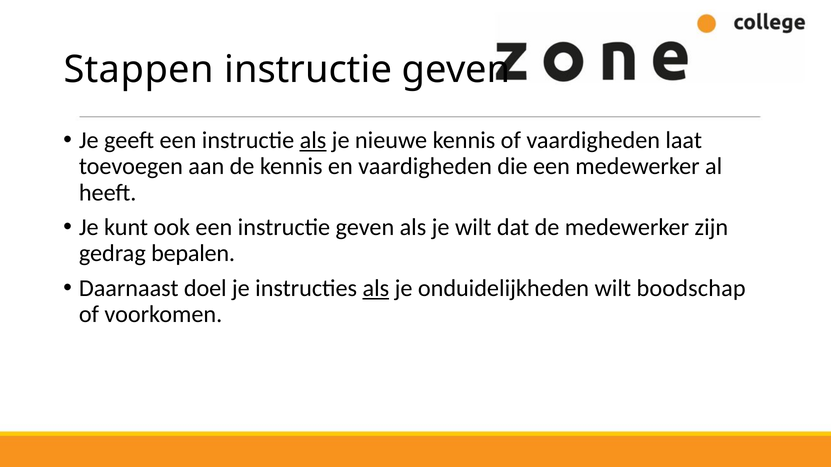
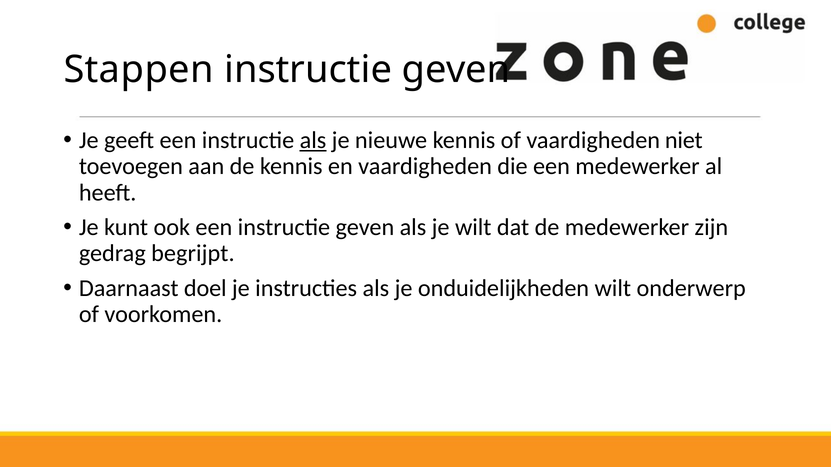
laat: laat -> niet (684, 140)
bepalen: bepalen -> begrijpt (193, 254)
als underline: present -> none (376, 288)
boodschap: boodschap -> onderwerp (691, 288)
